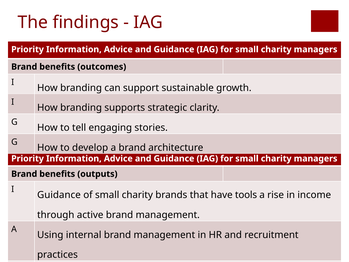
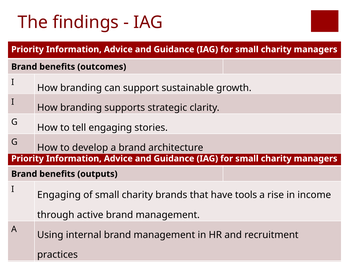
Guidance: Guidance -> Engaging (59, 195)
